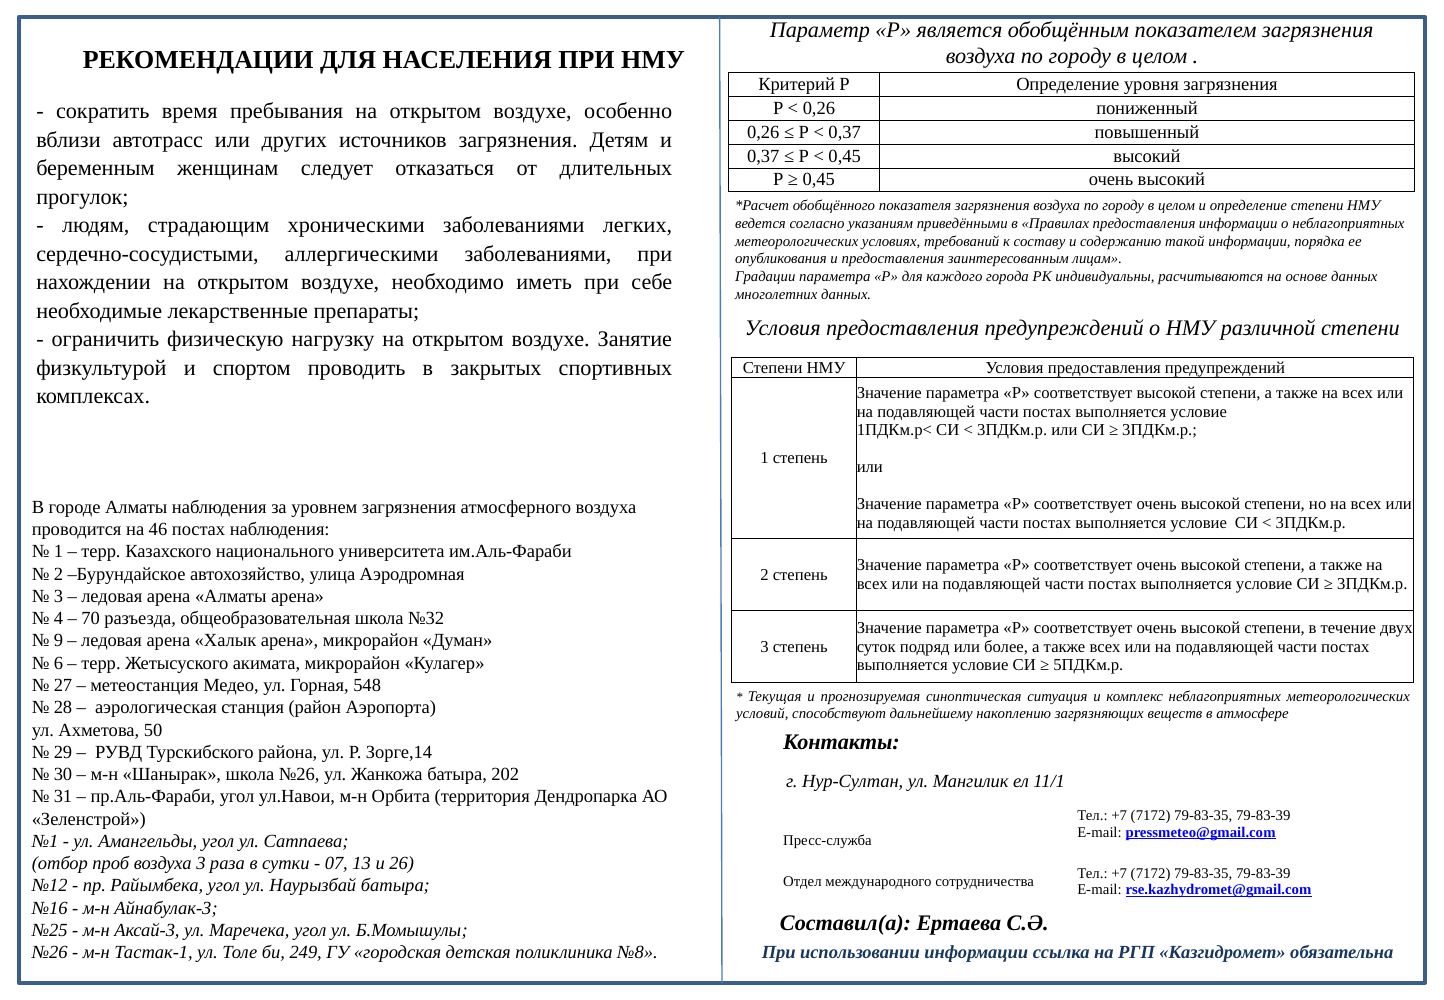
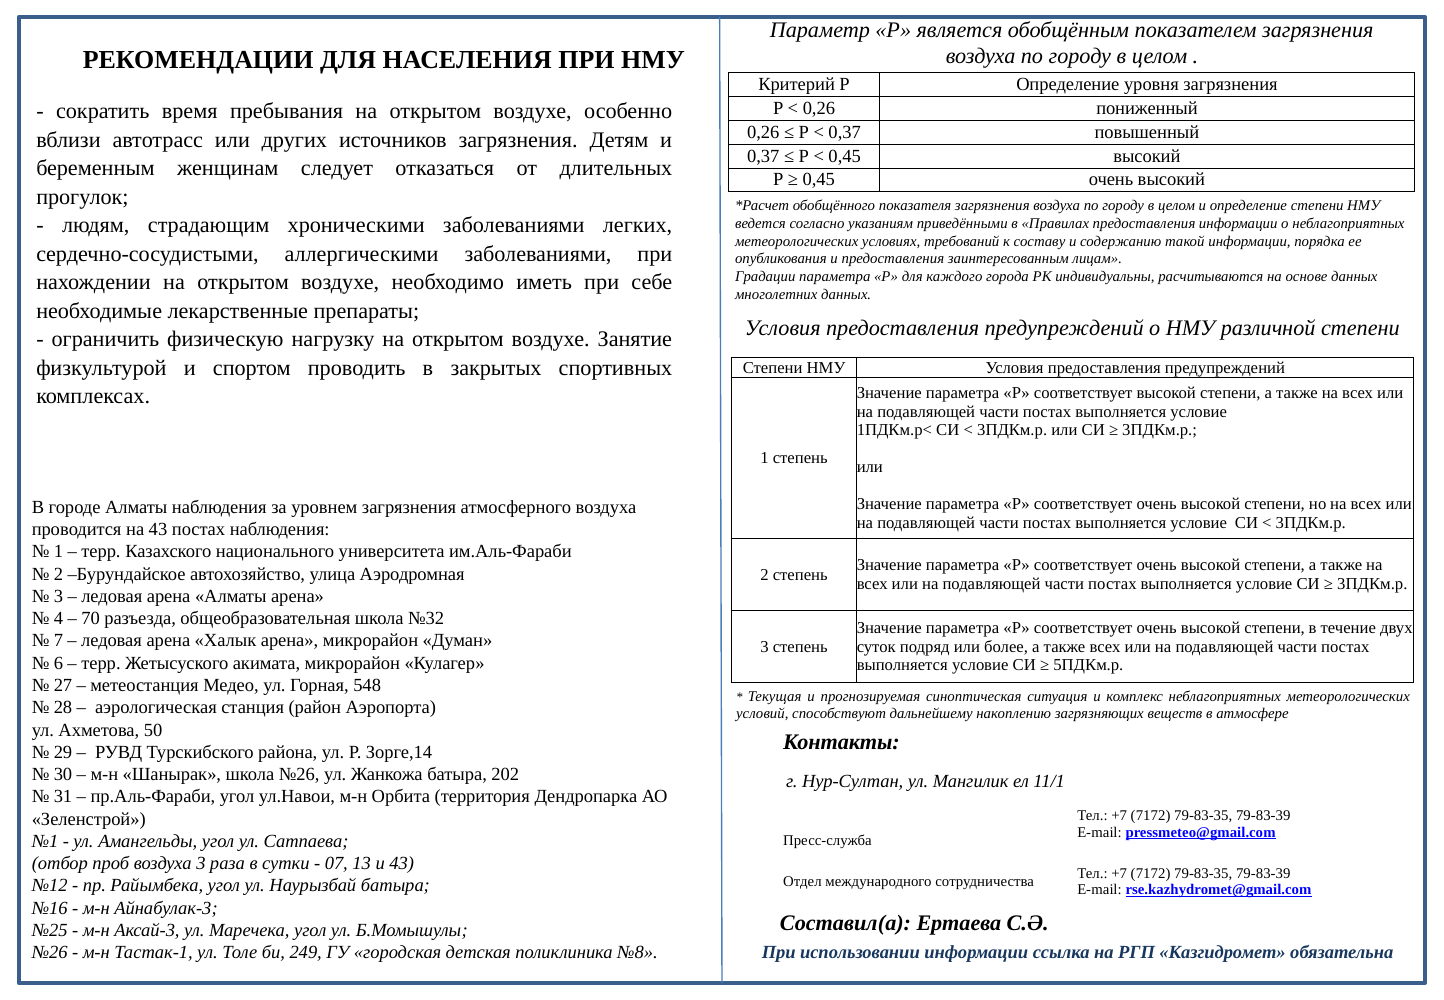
на 46: 46 -> 43 (158, 529)
9: 9 -> 7 (58, 641)
и 26: 26 -> 43 (402, 863)
